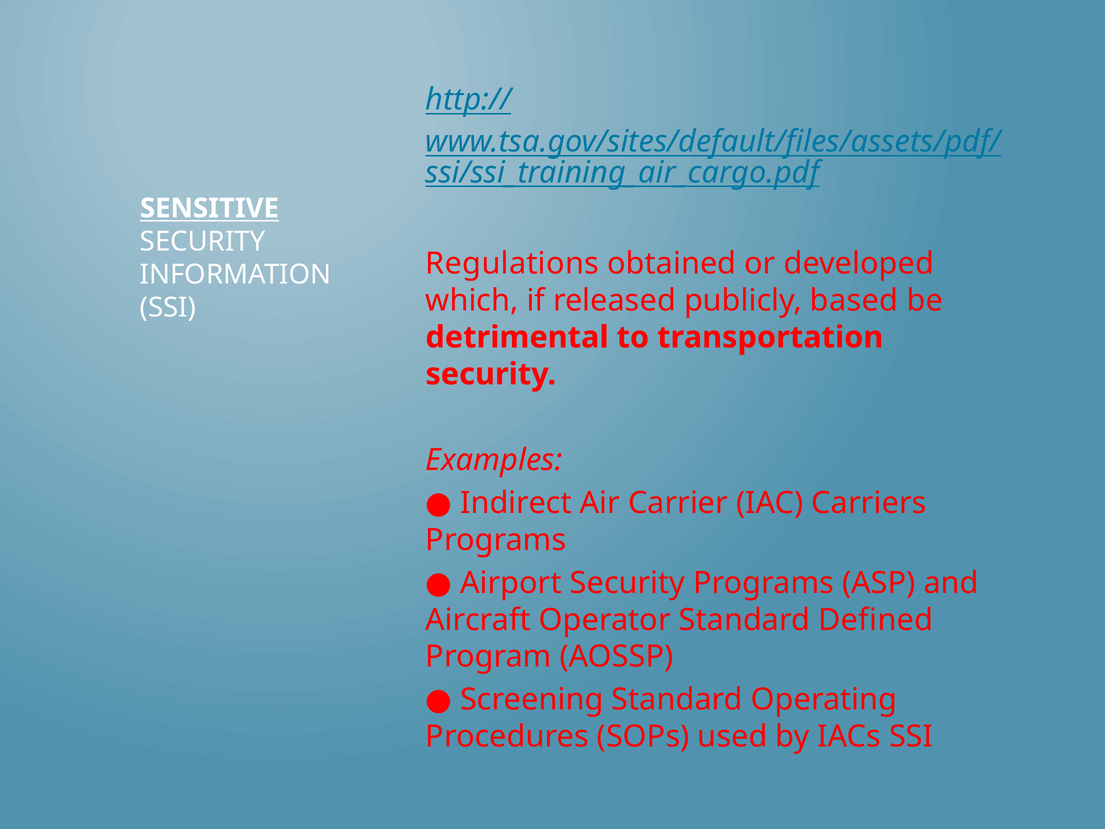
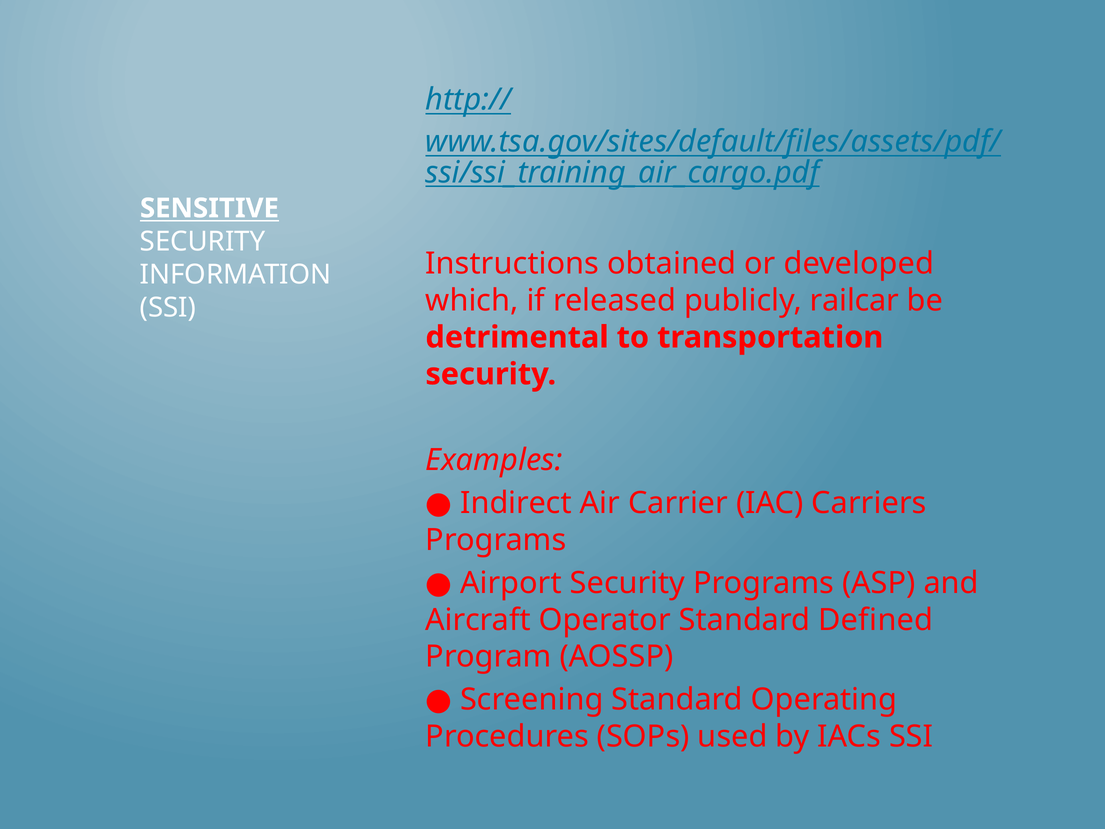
Regulations: Regulations -> Instructions (512, 264)
based: based -> railcar (854, 300)
